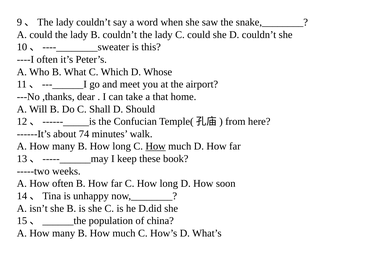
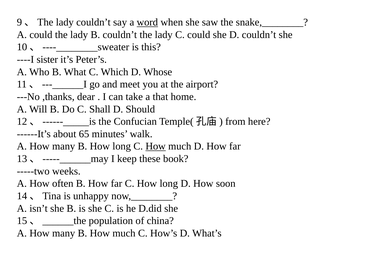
word underline: none -> present (147, 22)
----I often: often -> sister (47, 59)
74: 74 -> 65 (84, 134)
